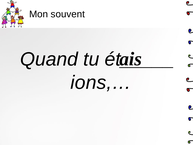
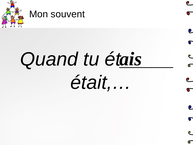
ions,…: ions,… -> était,… (101, 82)
